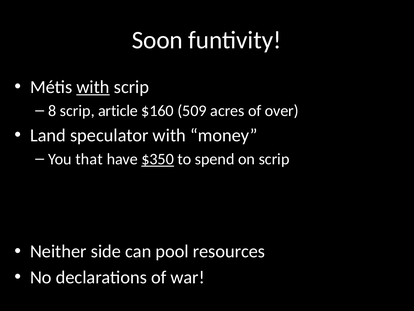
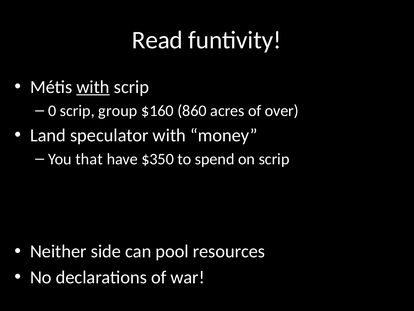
Soon: Soon -> Read (157, 40)
8: 8 -> 0 (52, 111)
article: article -> group (118, 111)
509: 509 -> 860 (192, 111)
$350 underline: present -> none (158, 159)
